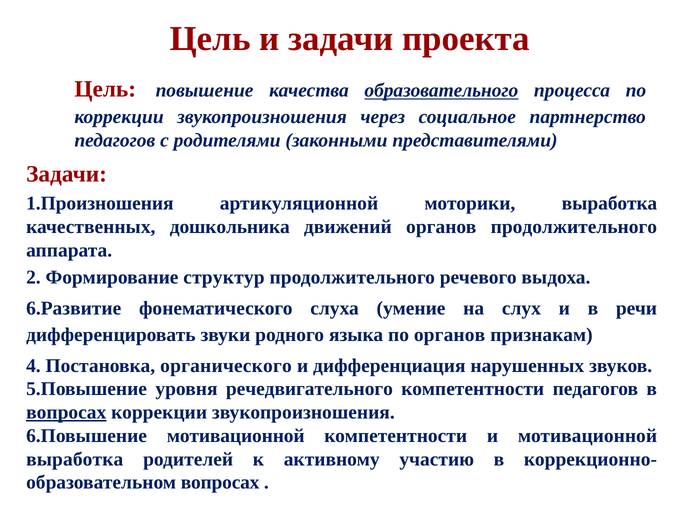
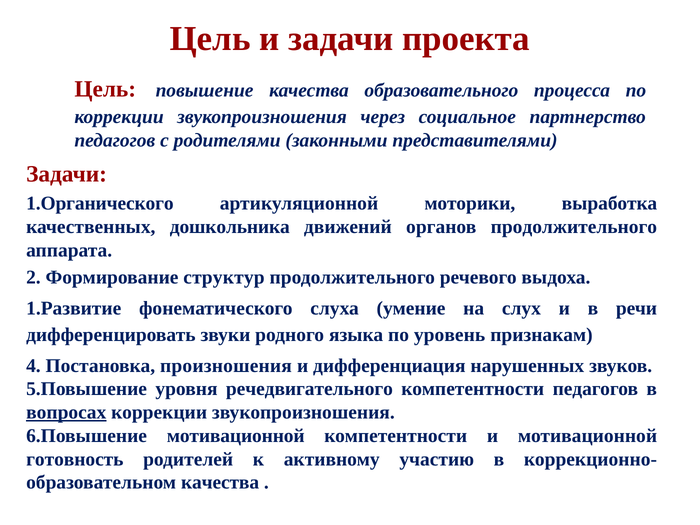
образовательного underline: present -> none (441, 91)
1.Произношения: 1.Произношения -> 1.Органического (100, 203)
6.Развитие: 6.Развитие -> 1.Развитие (74, 308)
по органов: органов -> уровень (450, 335)
органического: органического -> произношения (226, 366)
выработка: выработка -> готовность (75, 459)
вопросах: вопросах -> качества (220, 482)
